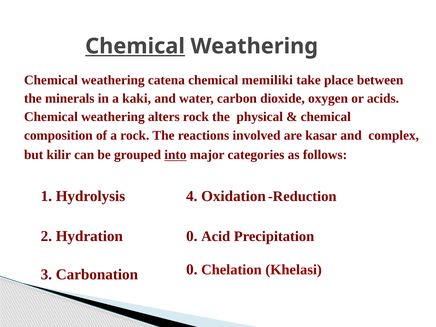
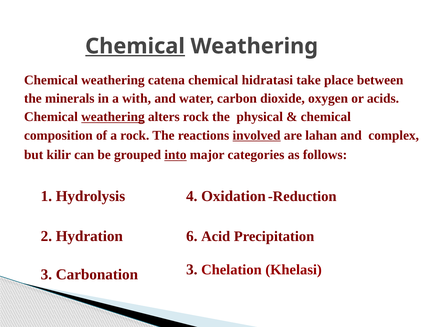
memiliki: memiliki -> hidratasi (267, 80)
kaki: kaki -> with (137, 99)
weathering underline: none -> present (113, 117)
involved underline: none -> present (257, 135)
kasar: kasar -> lahan (321, 135)
Hydration 0: 0 -> 6 (192, 236)
Carbonation 0: 0 -> 3 (192, 270)
